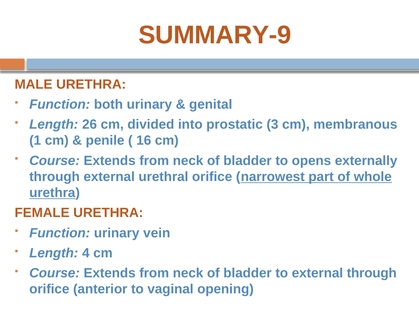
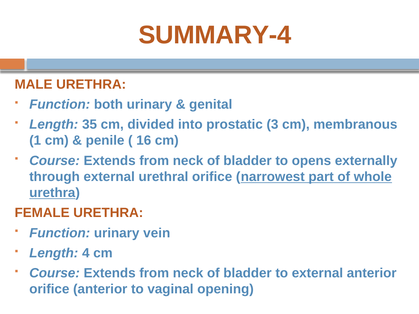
SUMMARY-9: SUMMARY-9 -> SUMMARY-4 (215, 35)
26: 26 -> 35 (90, 125)
external through: through -> anterior (372, 273)
